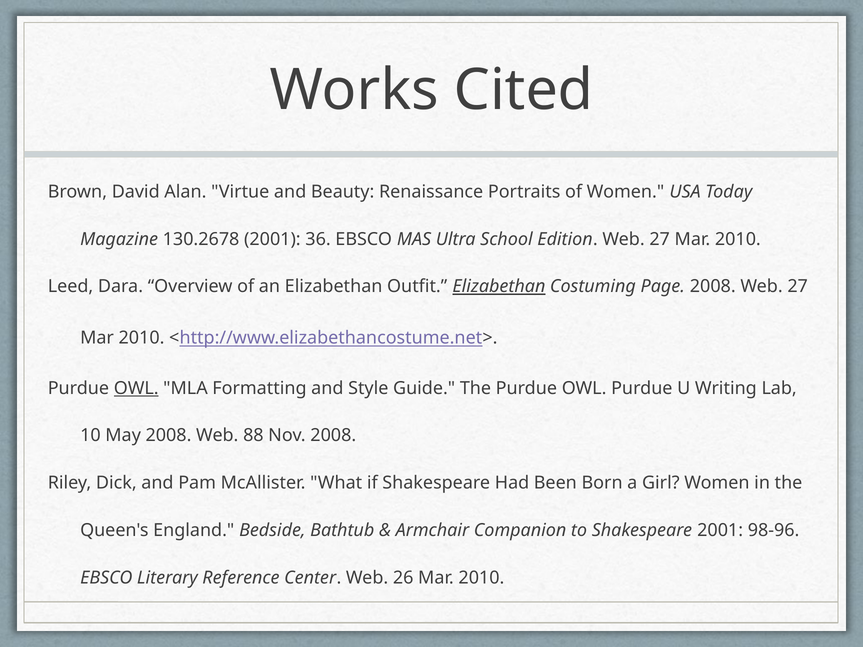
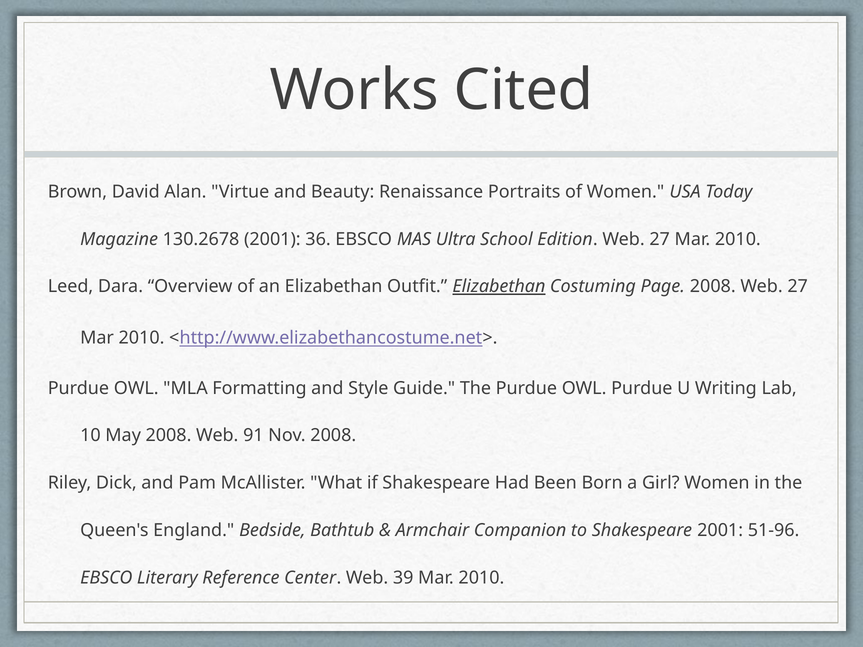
OWL underline: present -> none (136, 388)
88: 88 -> 91 (253, 436)
98-96: 98-96 -> 51-96 (774, 531)
26: 26 -> 39 (403, 578)
